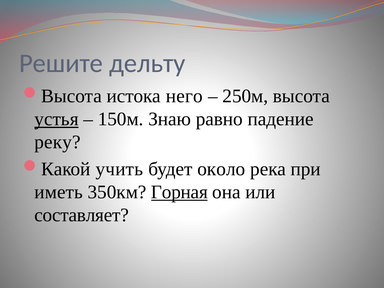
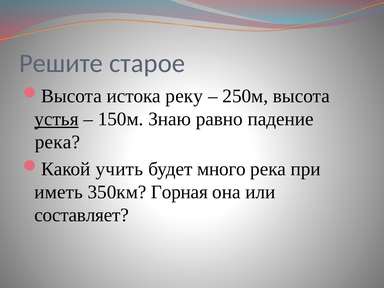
дельту: дельту -> старое (147, 63)
него: него -> реку (184, 96)
реку: реку -> река (57, 142)
около: около -> много (221, 169)
Горная underline: present -> none (179, 192)
